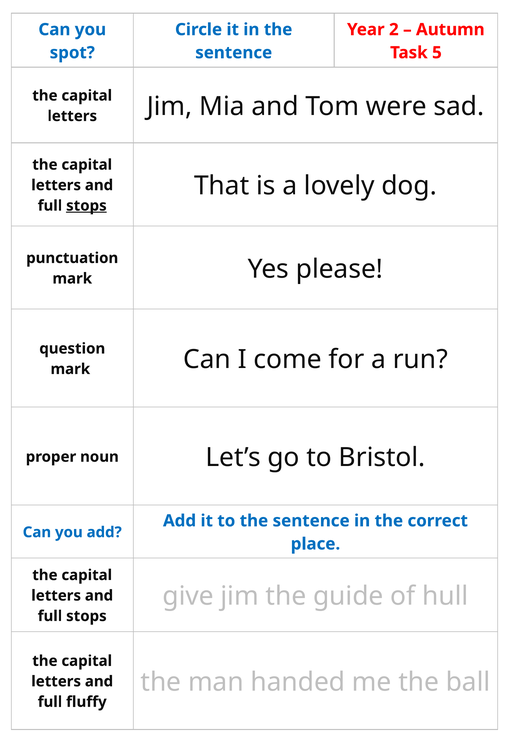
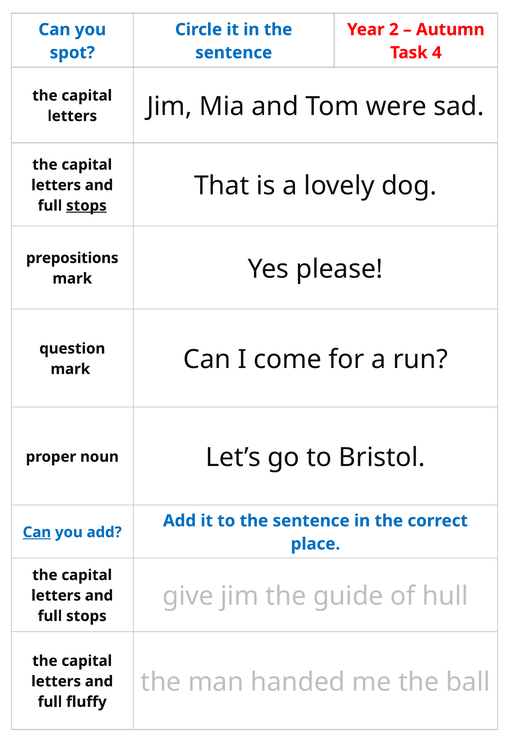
5: 5 -> 4 (437, 53)
punctuation: punctuation -> prepositions (72, 258)
Can underline: none -> present (37, 532)
